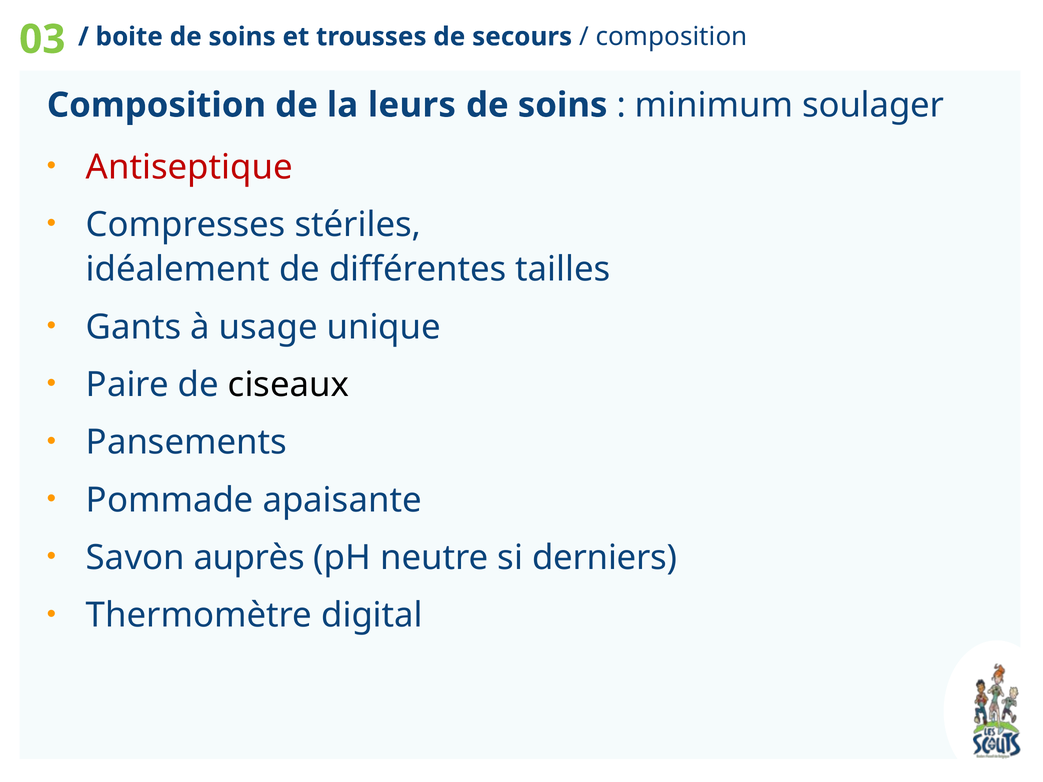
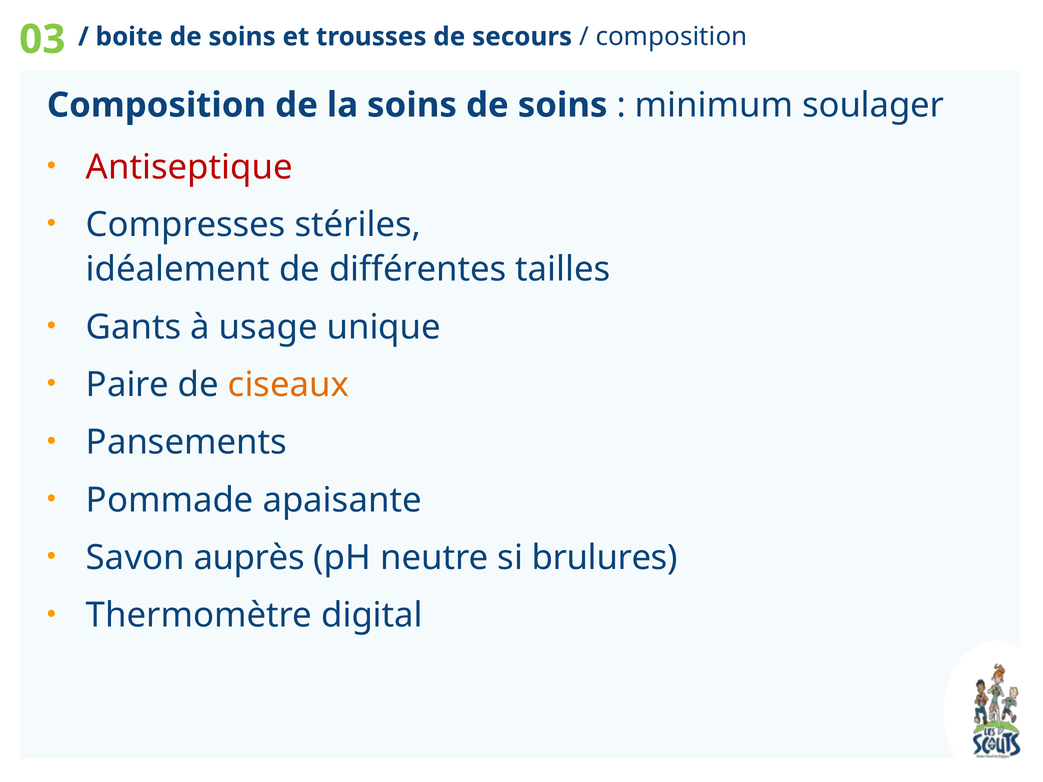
la leurs: leurs -> soins (412, 105)
ciseaux colour: black -> orange (288, 385)
derniers: derniers -> brulures (605, 558)
